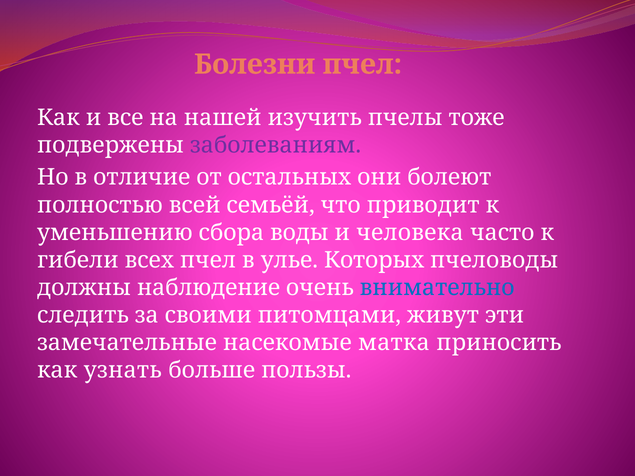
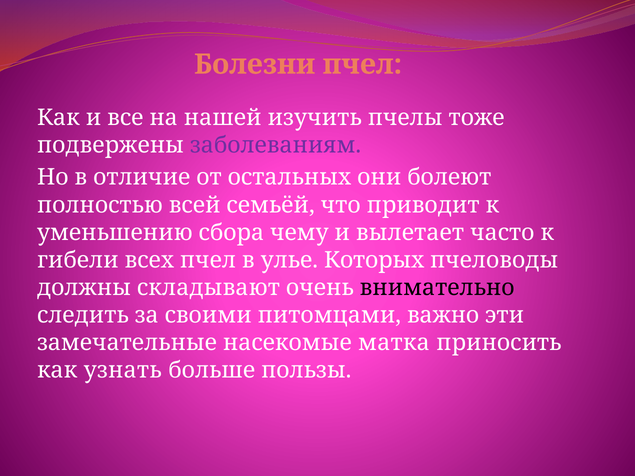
воды: воды -> чему (299, 233)
человека: человека -> вылетает (410, 233)
наблюдение: наблюдение -> складывают (208, 288)
внимательно colour: blue -> black (437, 288)
живут: живут -> важно (443, 315)
